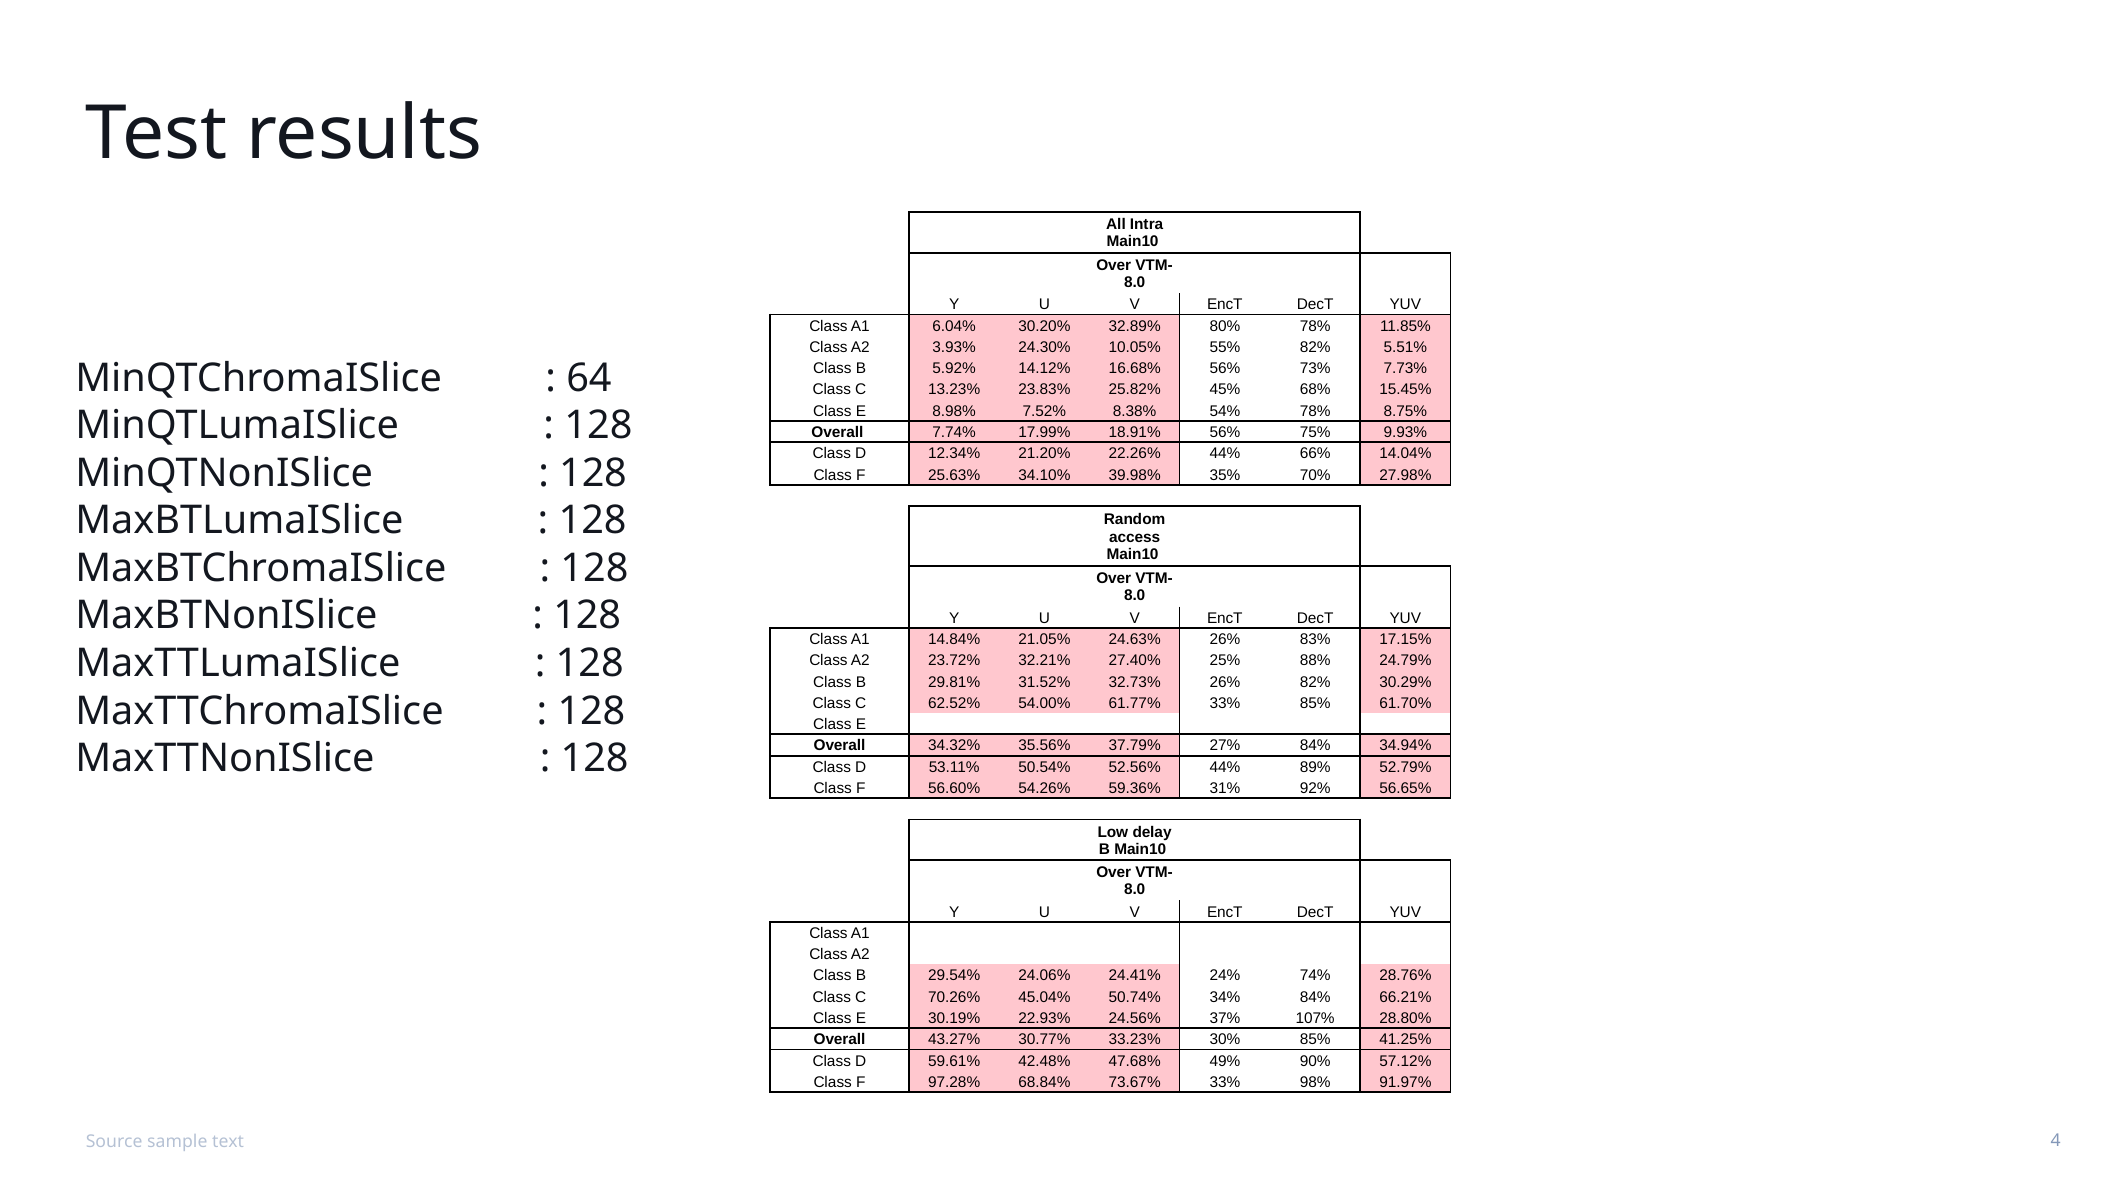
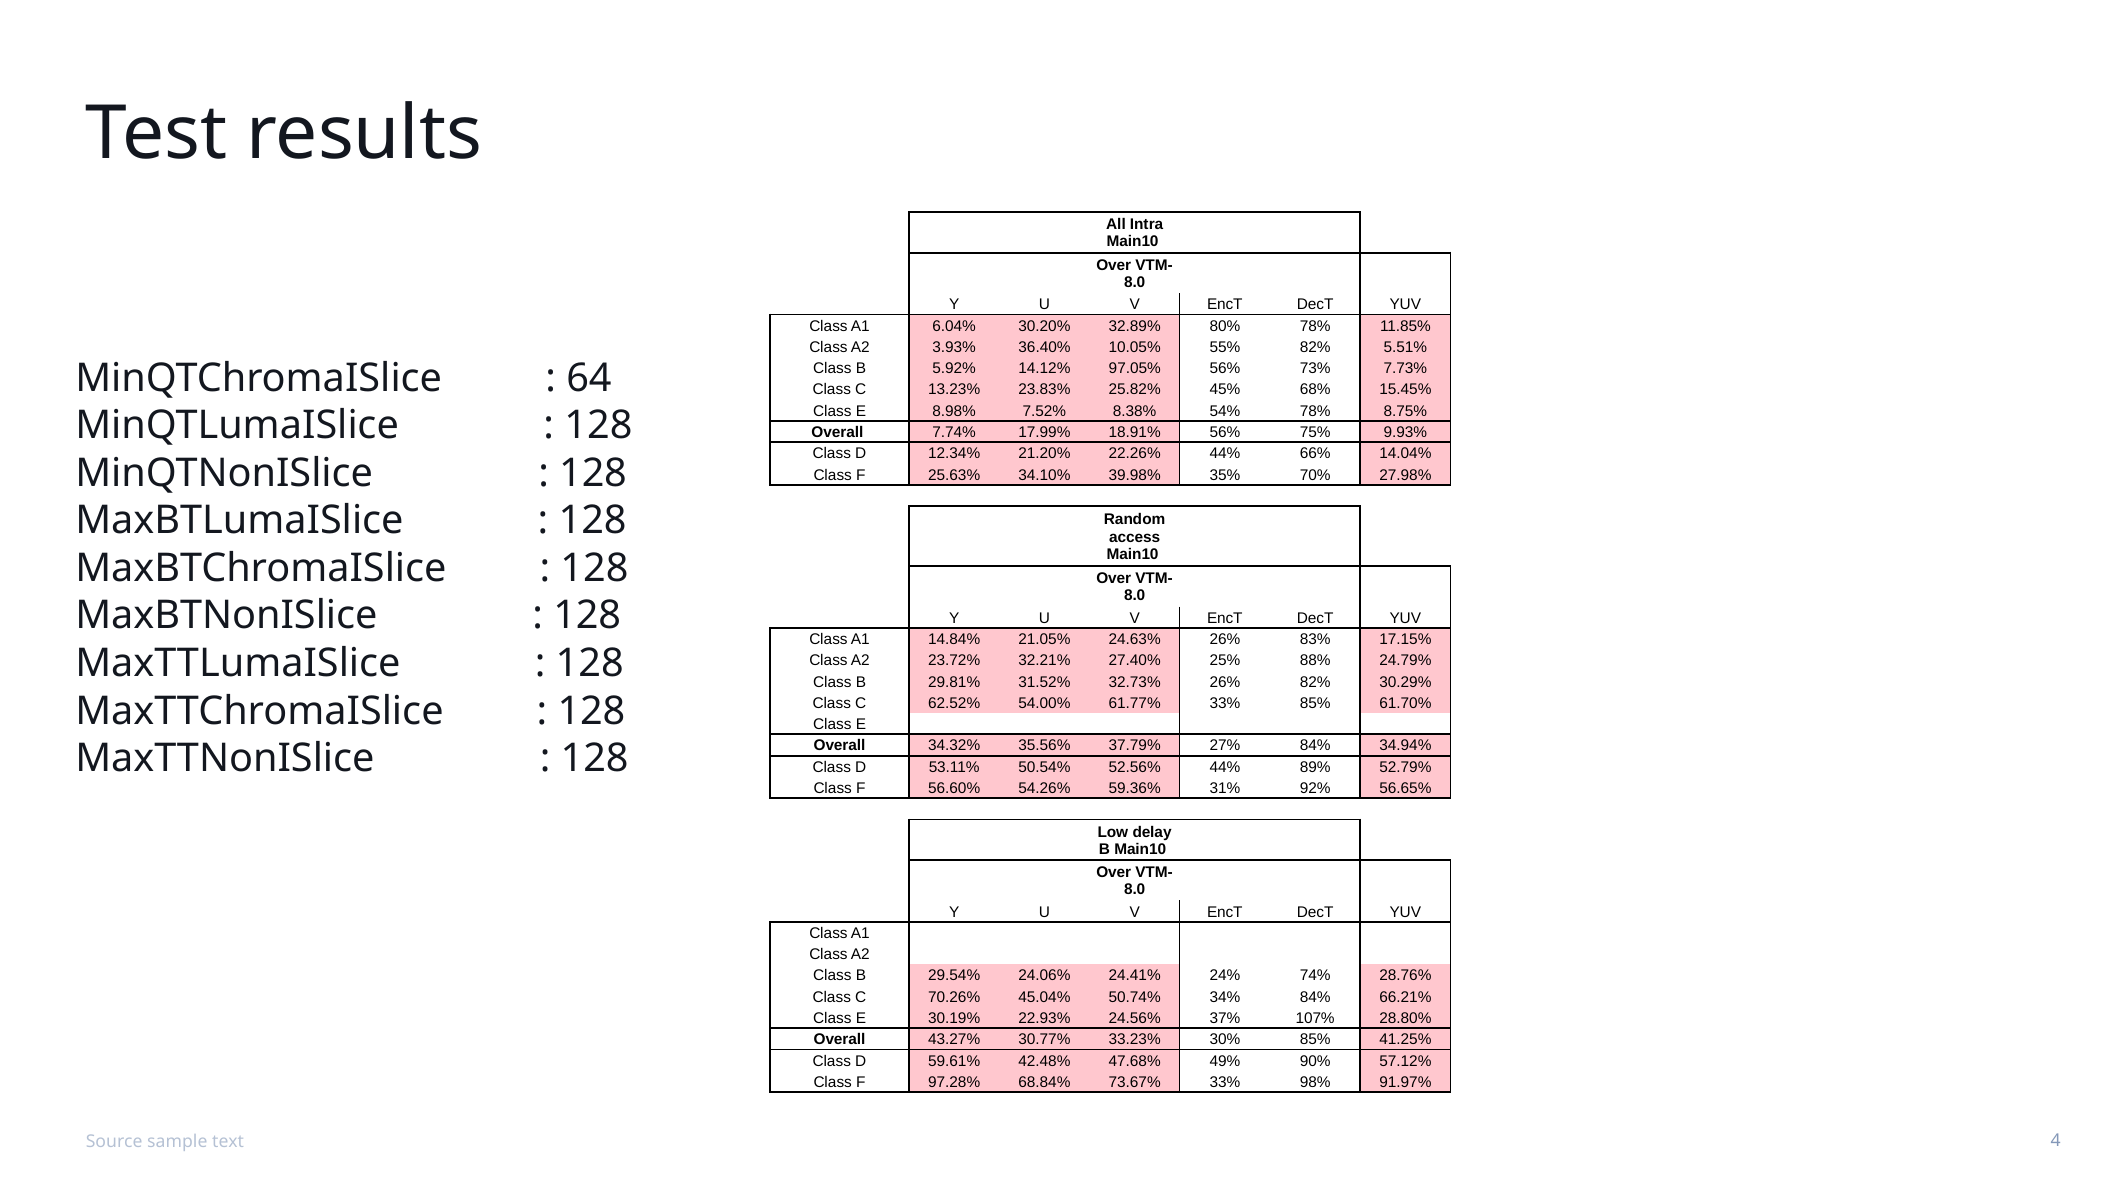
24.30%: 24.30% -> 36.40% (1044, 347)
16.68%: 16.68% -> 97.05% (1135, 369)
